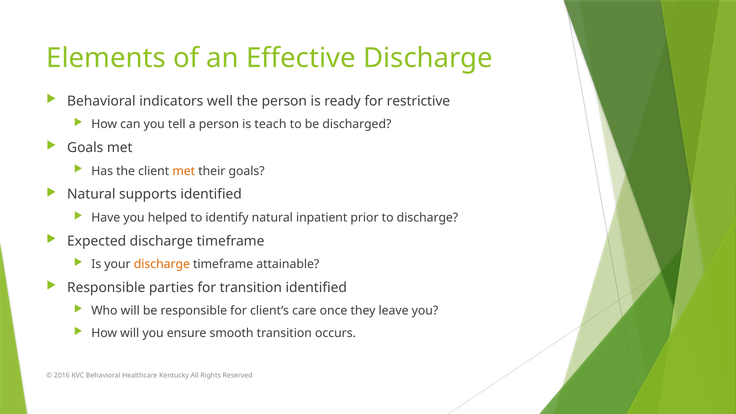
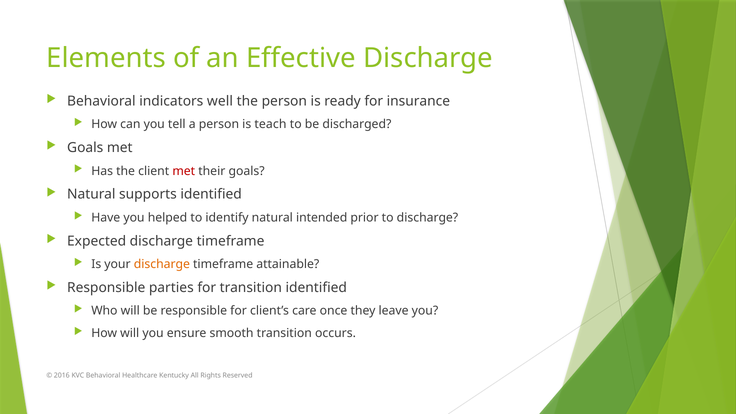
restrictive: restrictive -> insurance (418, 101)
met colour: orange -> red (184, 171)
inpatient: inpatient -> intended (322, 218)
